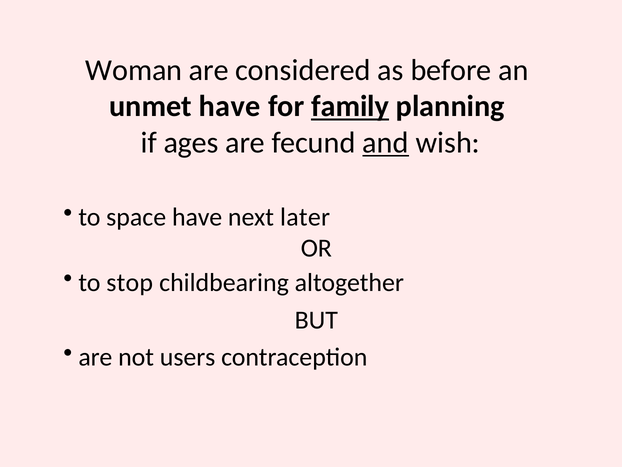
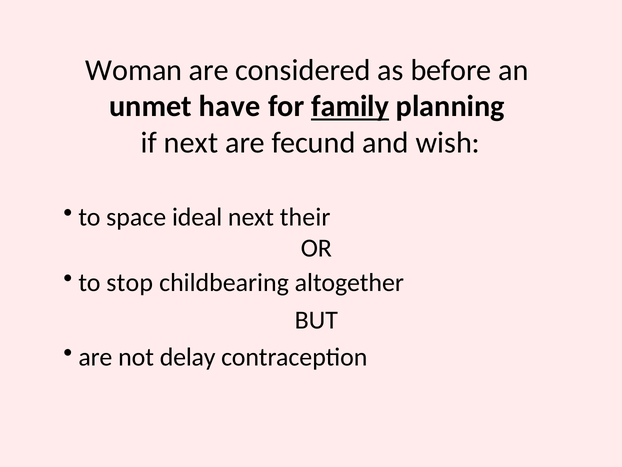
if ages: ages -> next (191, 143)
and underline: present -> none (386, 143)
space have: have -> ideal (197, 217)
later: later -> their (305, 217)
users: users -> delay (188, 357)
